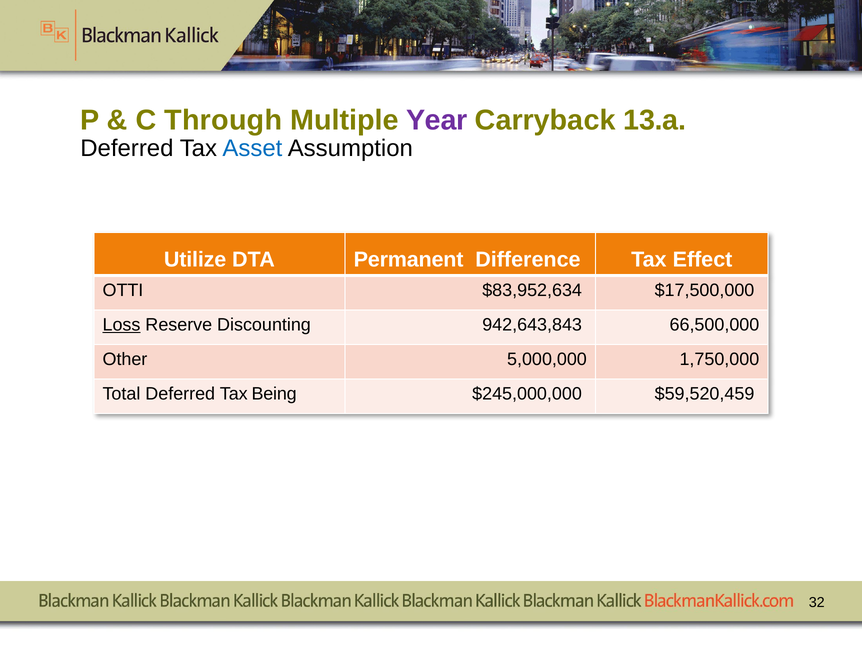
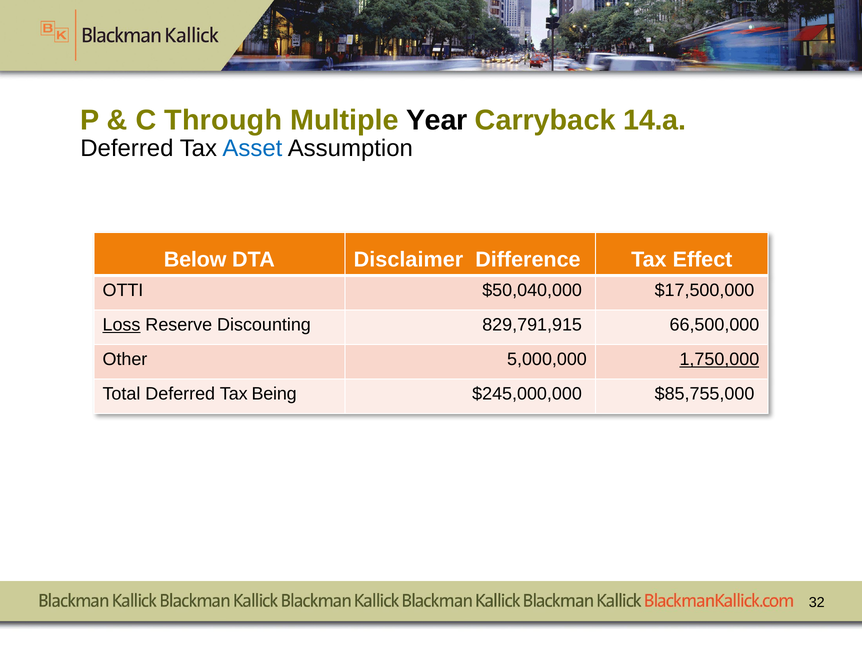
Year colour: purple -> black (437, 120)
13.a: 13.a -> 14.a (655, 120)
Utilize: Utilize -> Below (195, 260)
Permanent: Permanent -> Disclaimer (408, 260)
$83,952,634: $83,952,634 -> $50,040,000 (532, 290)
942,643,843: 942,643,843 -> 829,791,915 (532, 325)
1,750,000 underline: none -> present (719, 359)
$59,520,459: $59,520,459 -> $85,755,000 (705, 394)
